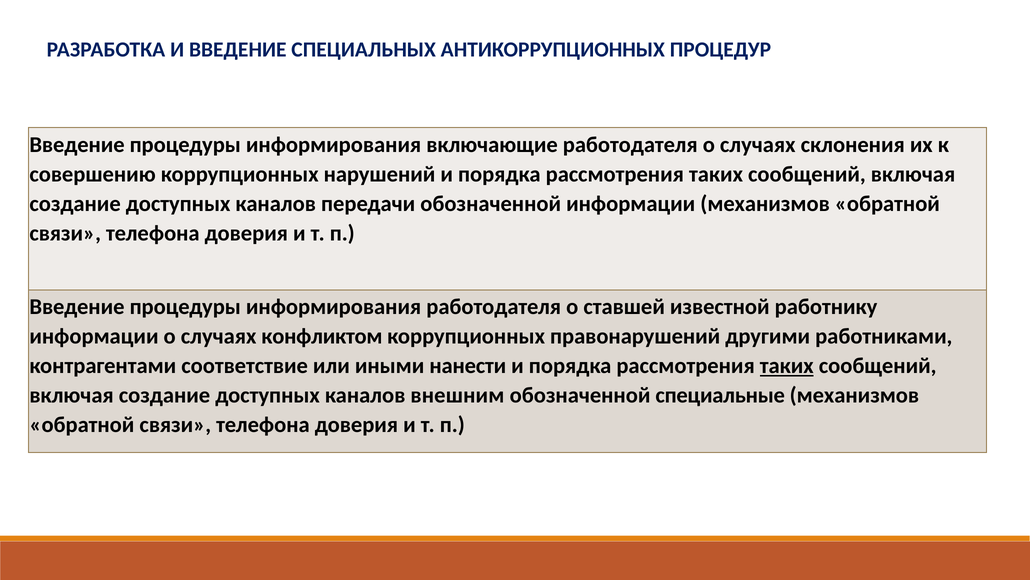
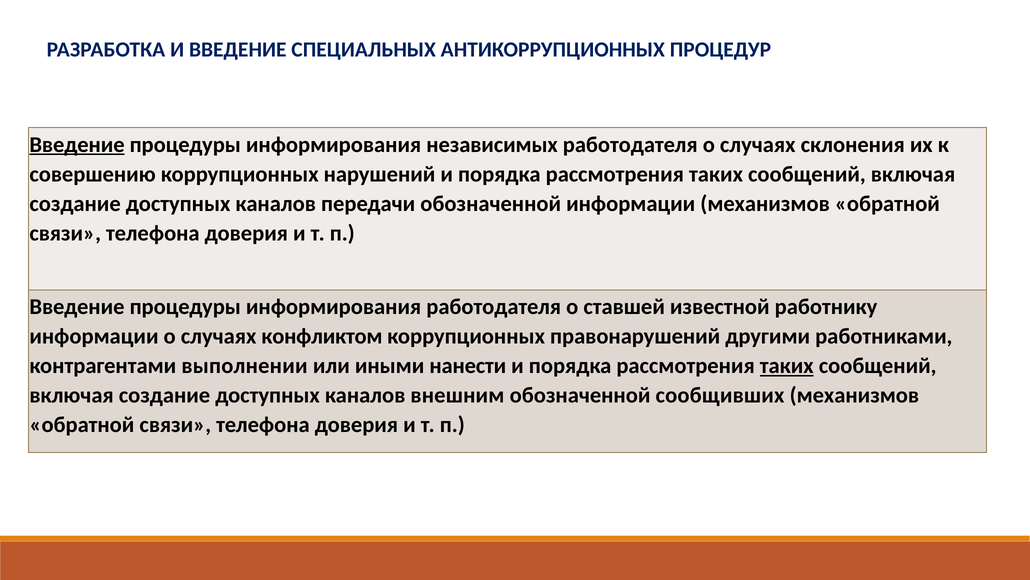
Введение underline: none -> present (77, 145)
включающие: включающие -> независимых (492, 145)
соответствие: соответствие -> выполнении (244, 366)
специальные: специальные -> сообщивших (720, 395)
